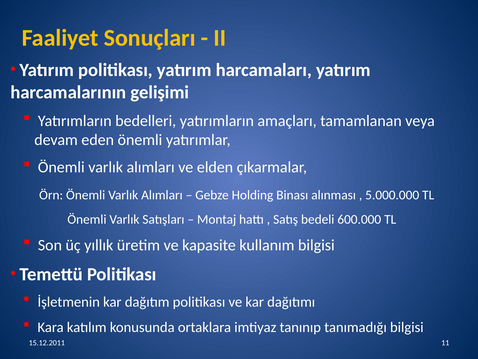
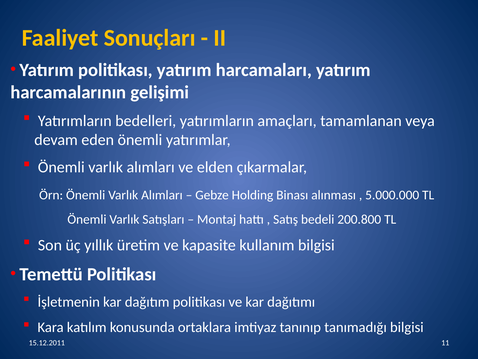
600.000: 600.000 -> 200.800 (359, 219)
